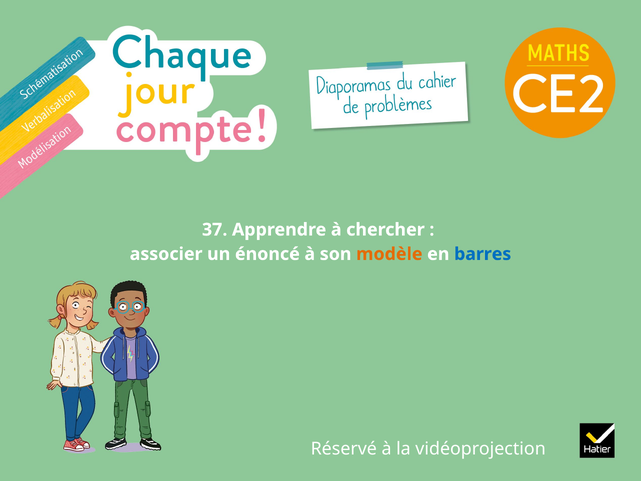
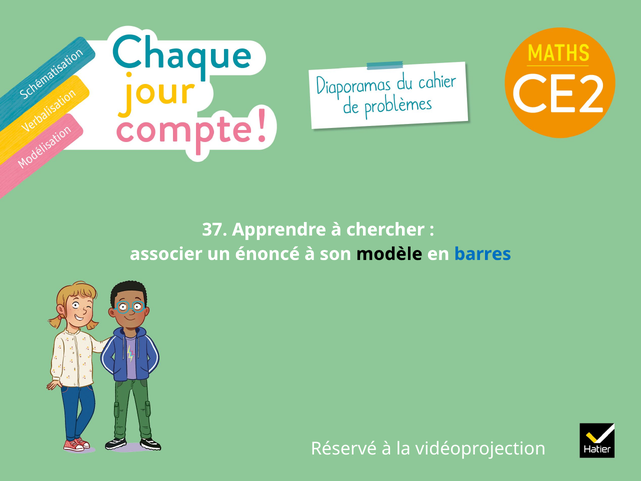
modèle colour: orange -> black (389, 254)
